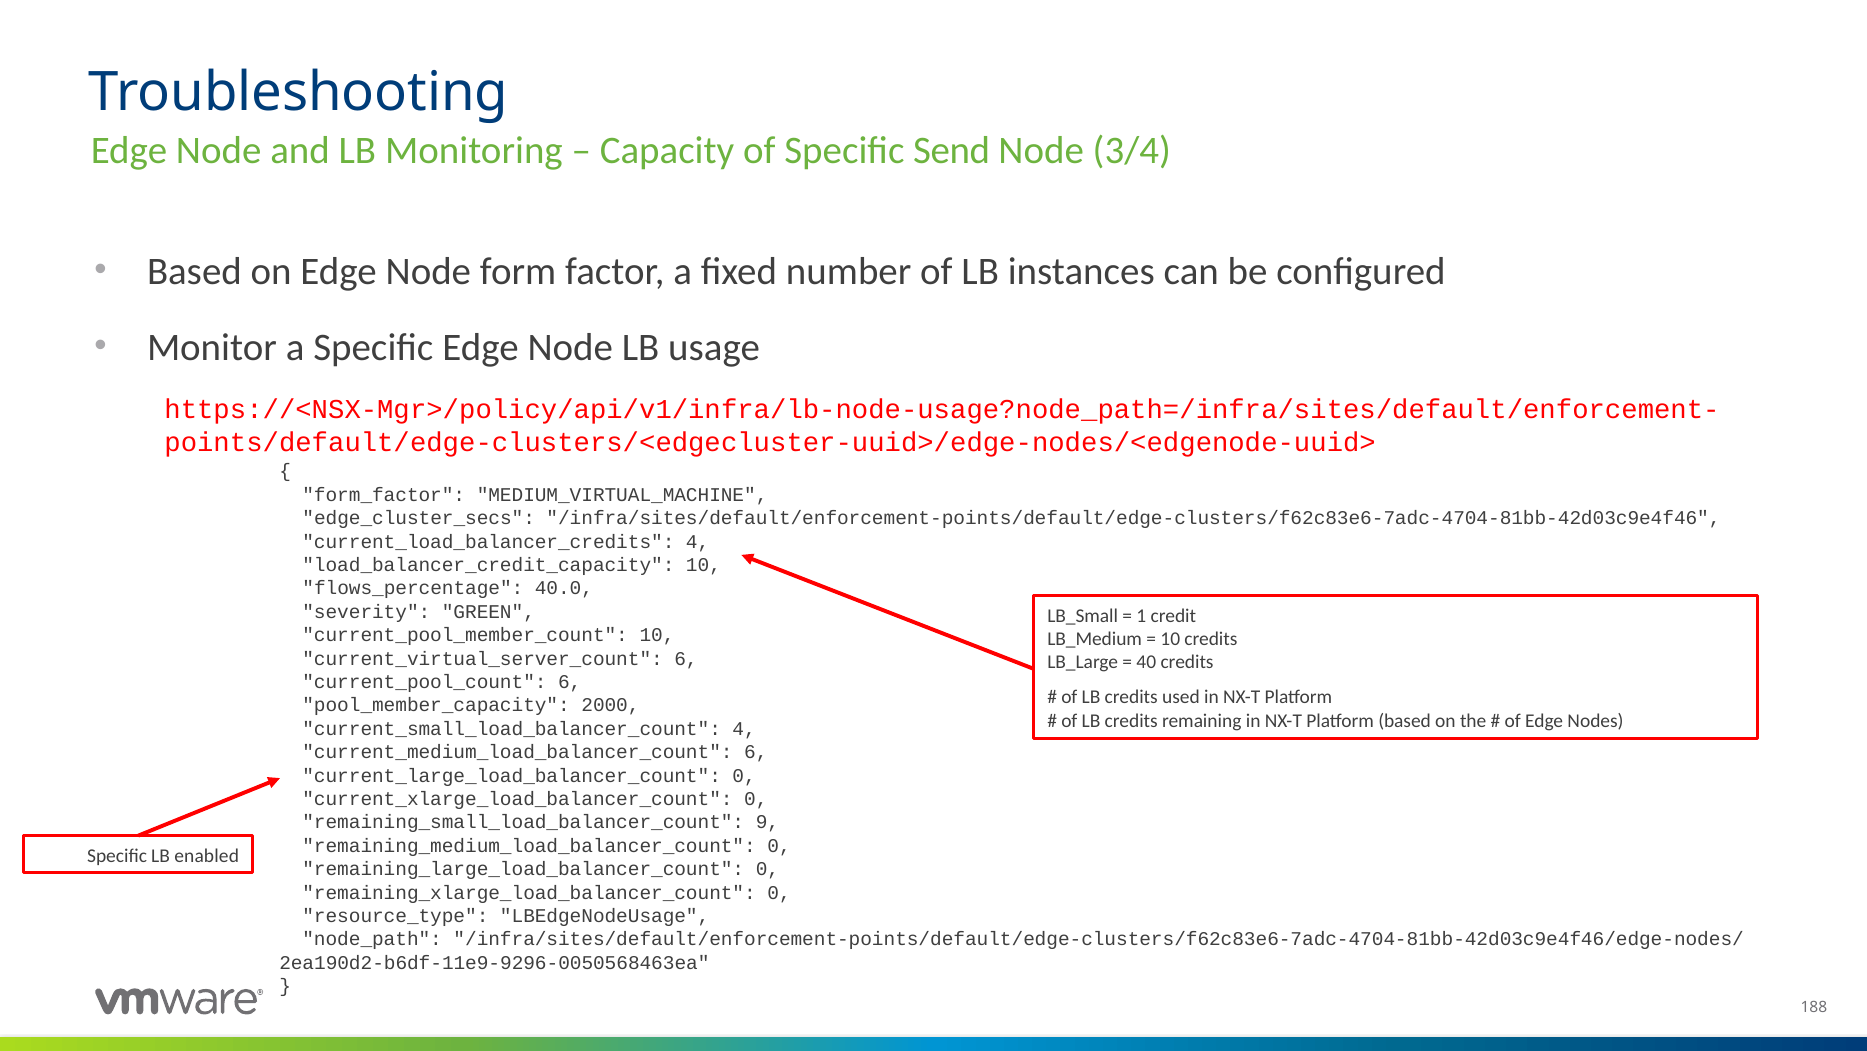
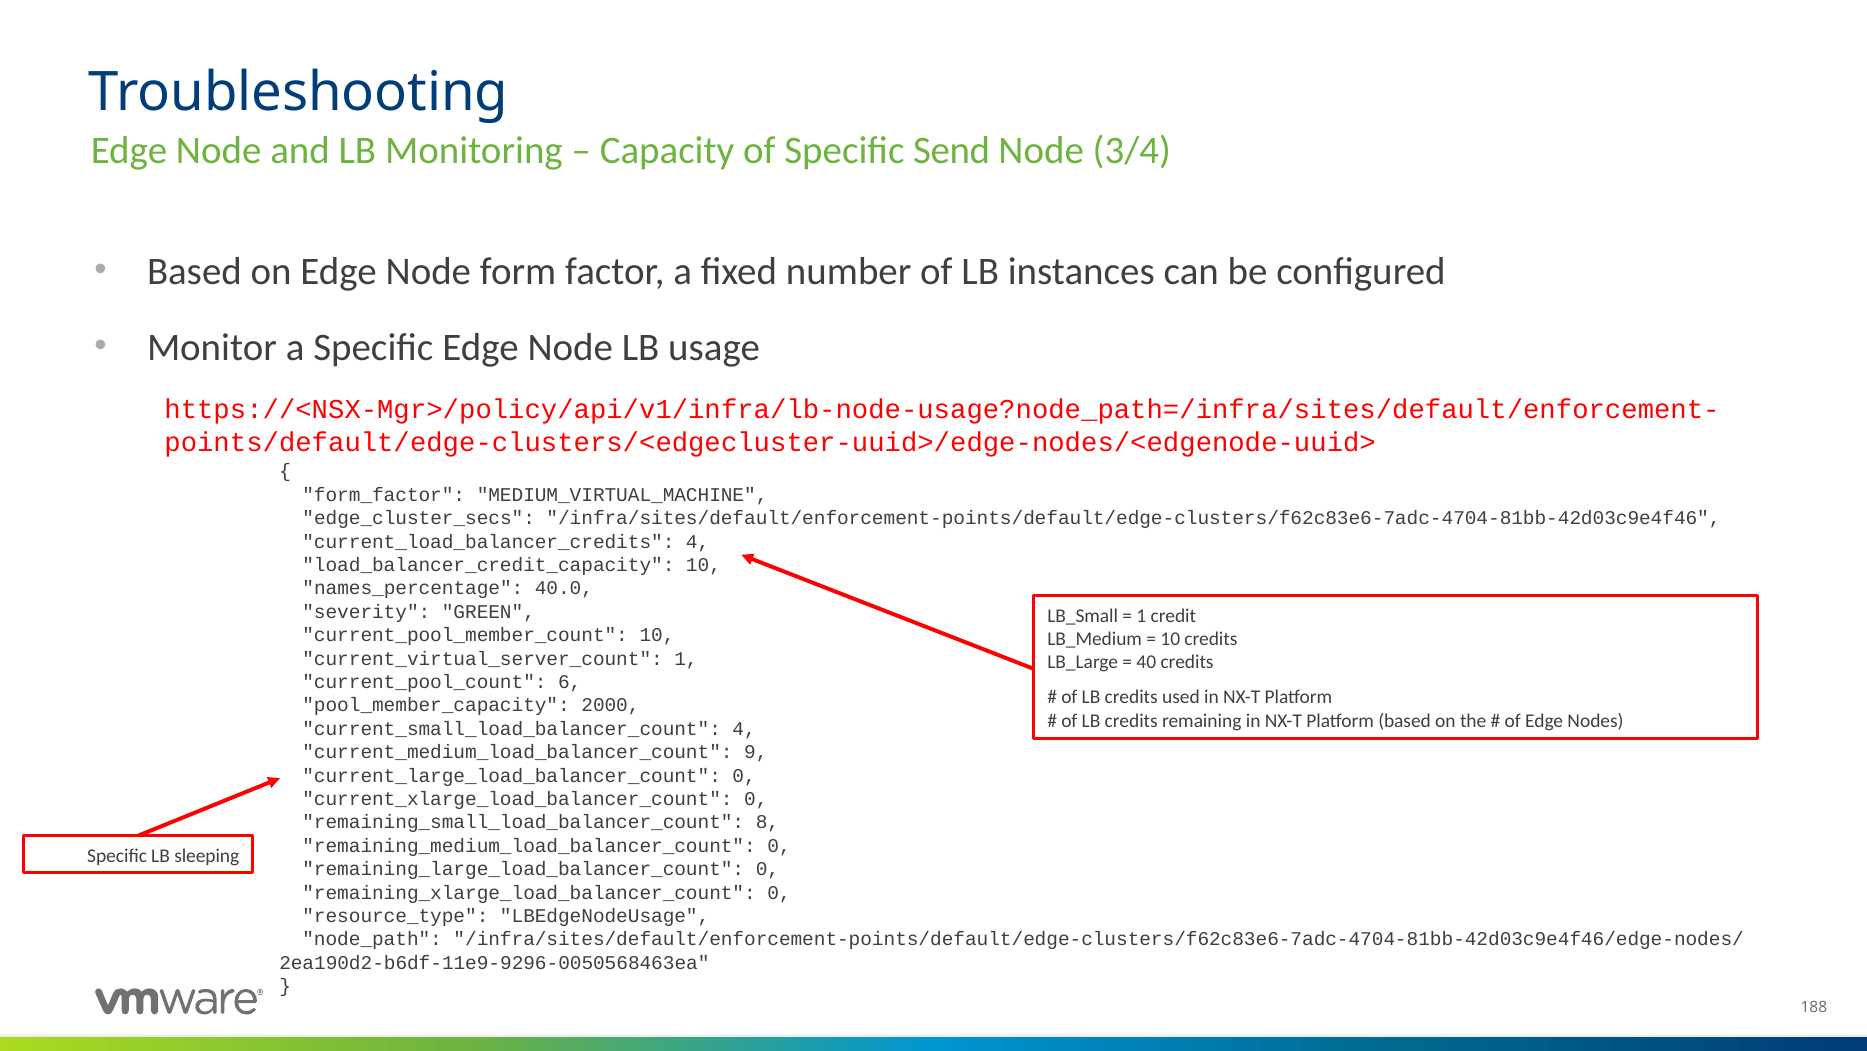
flows_percentage: flows_percentage -> names_percentage (413, 588)
current_virtual_server_count 6: 6 -> 1 (686, 658)
current_medium_load_balancer_count 6: 6 -> 9 (756, 752)
9: 9 -> 8 (767, 822)
enabled: enabled -> sleeping (207, 855)
